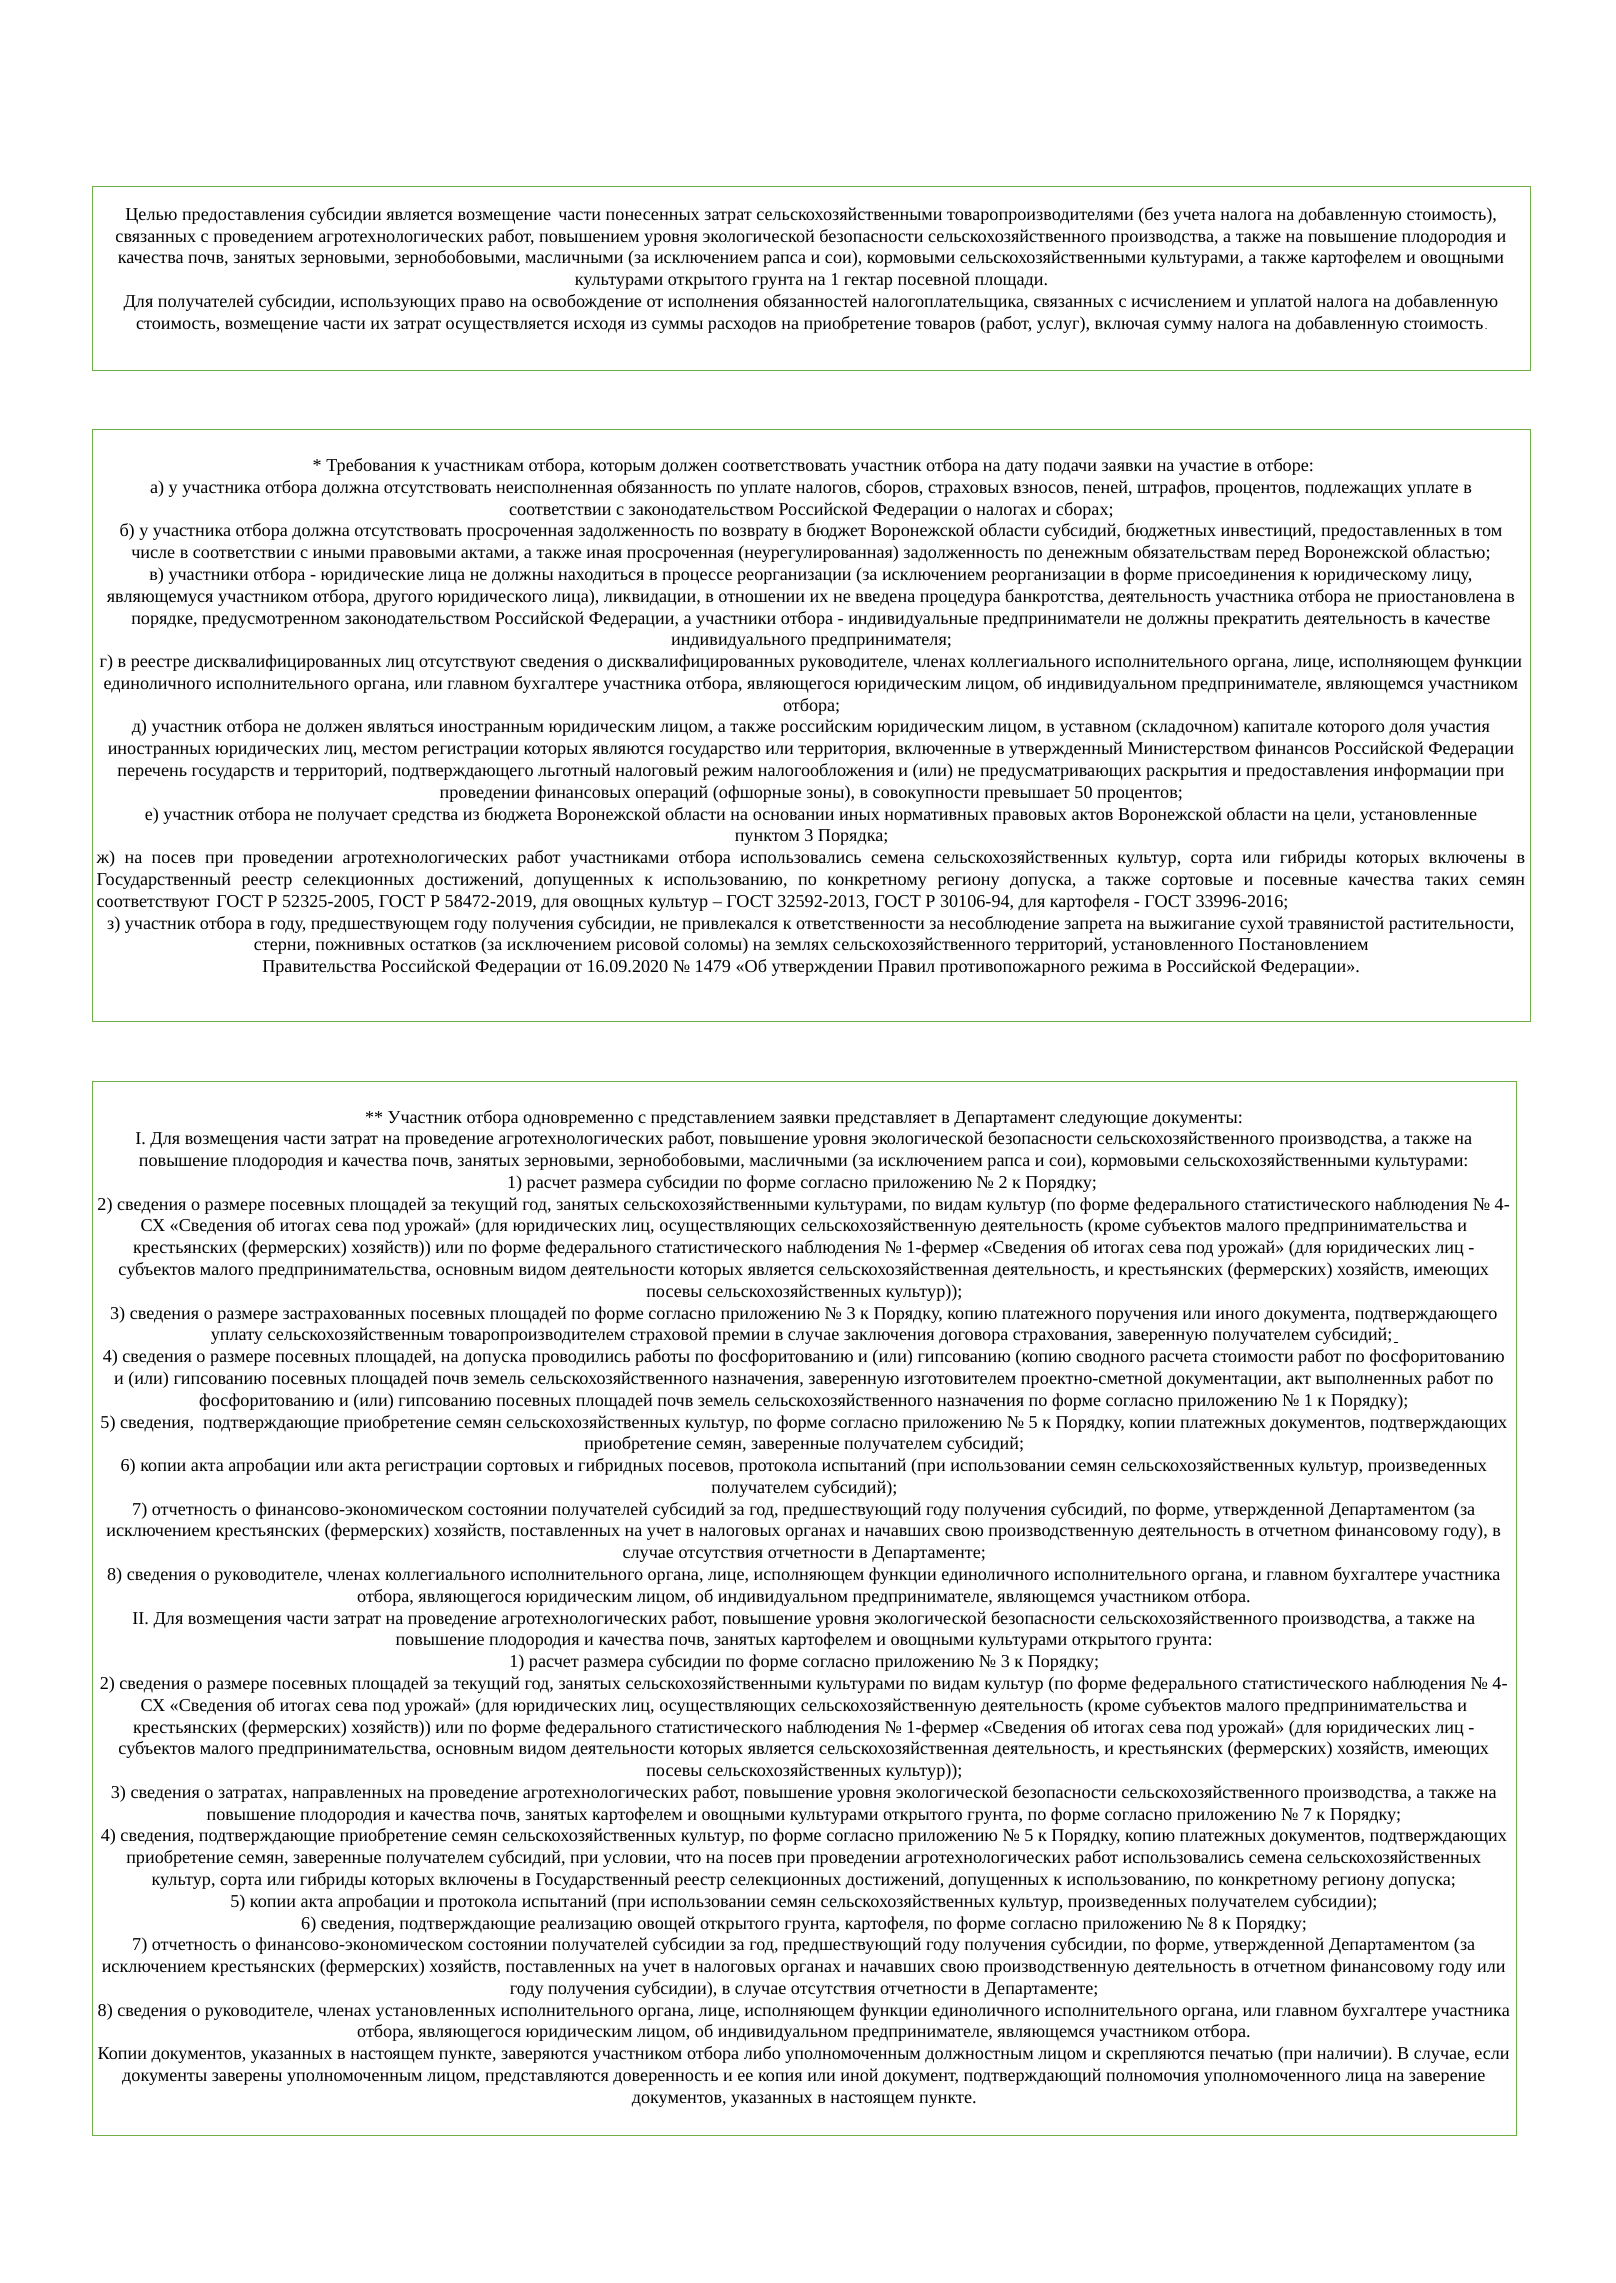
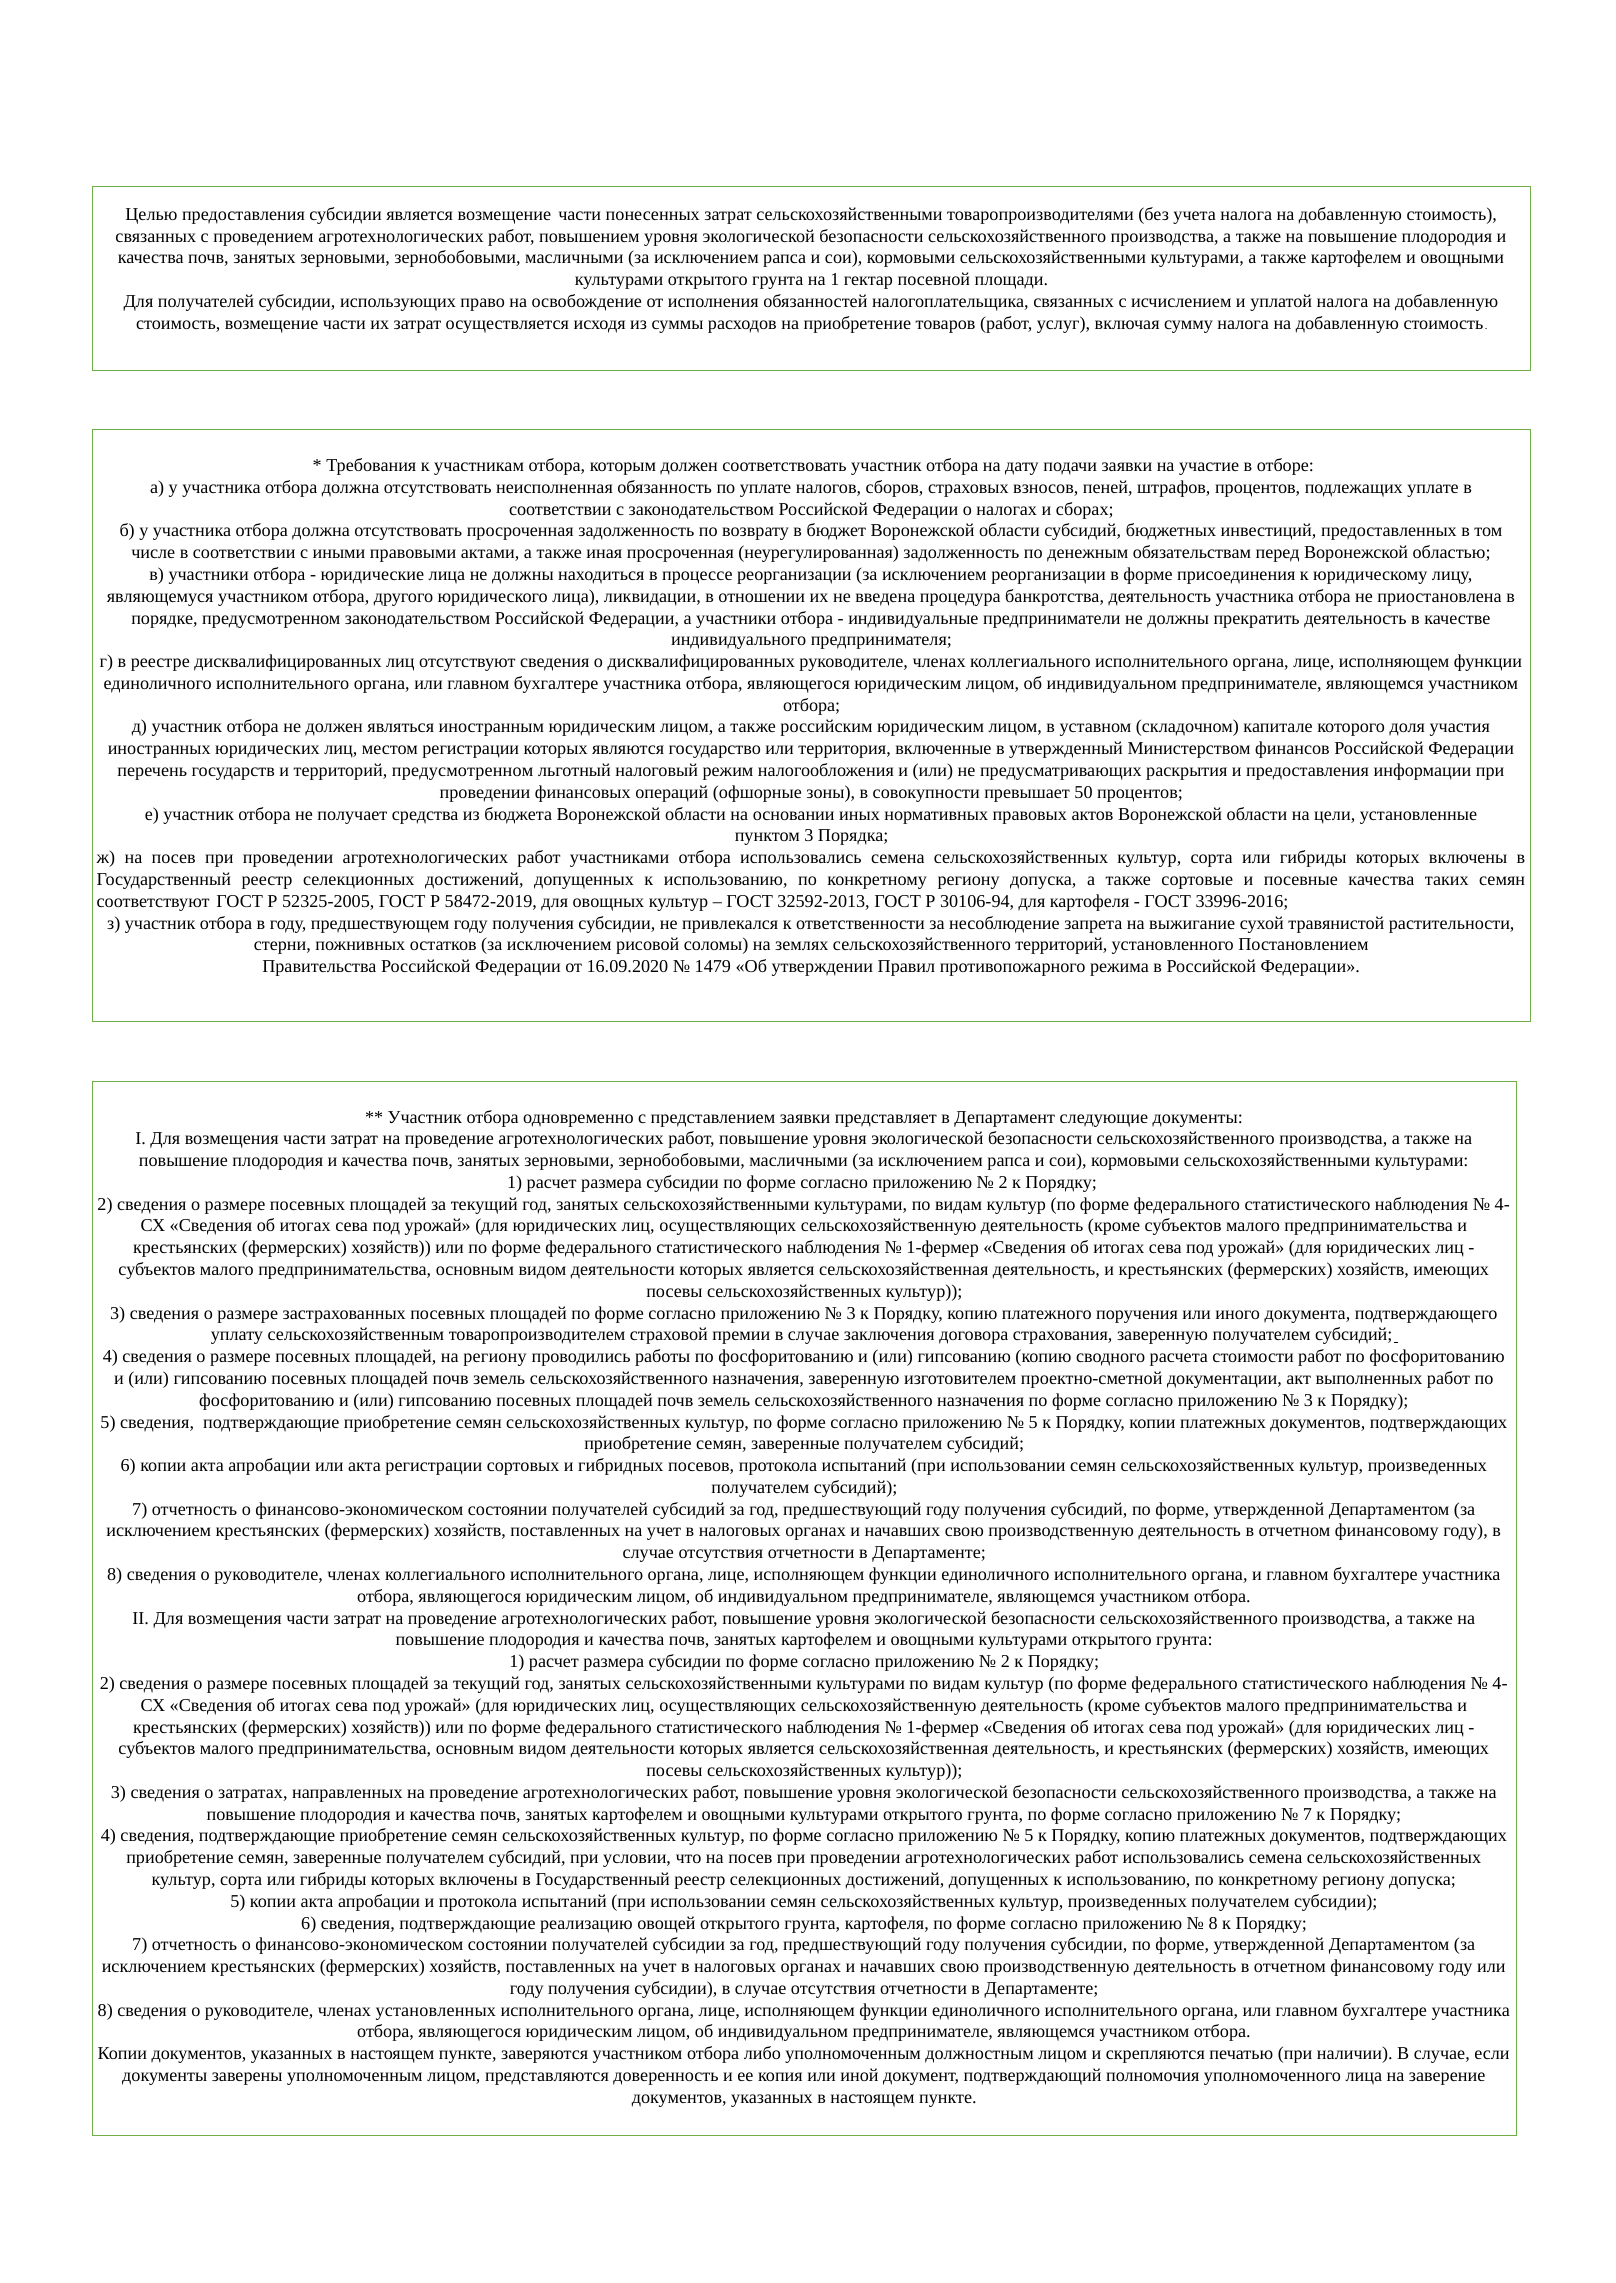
территорий подтверждающего: подтверждающего -> предусмотренном (463, 771)
на допуска: допуска -> региону (495, 1357)
1: 1 -> 3 (1308, 1400)
3: 3 -> 2 (1005, 1662)
